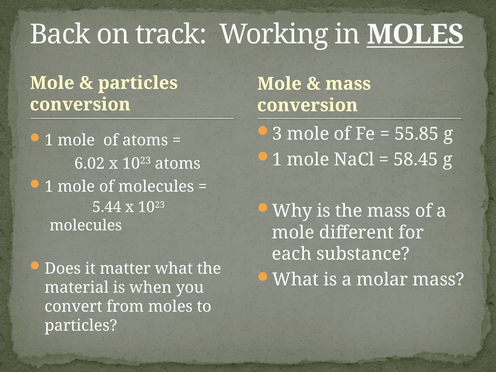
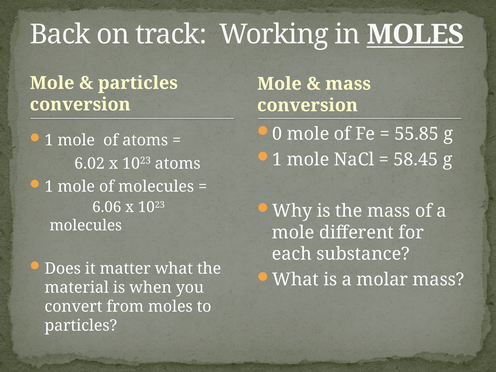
3: 3 -> 0 (277, 134)
5.44: 5.44 -> 6.06 (107, 207)
